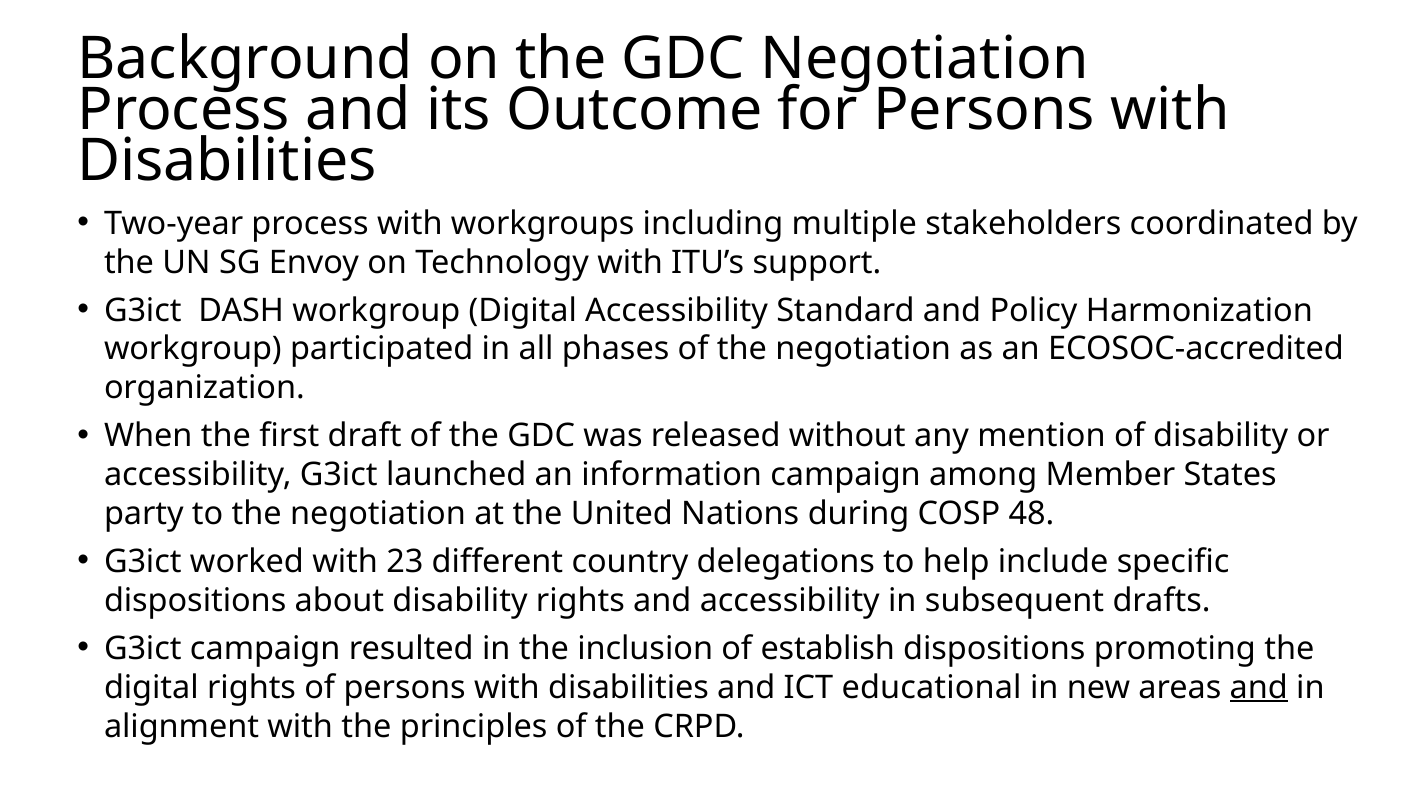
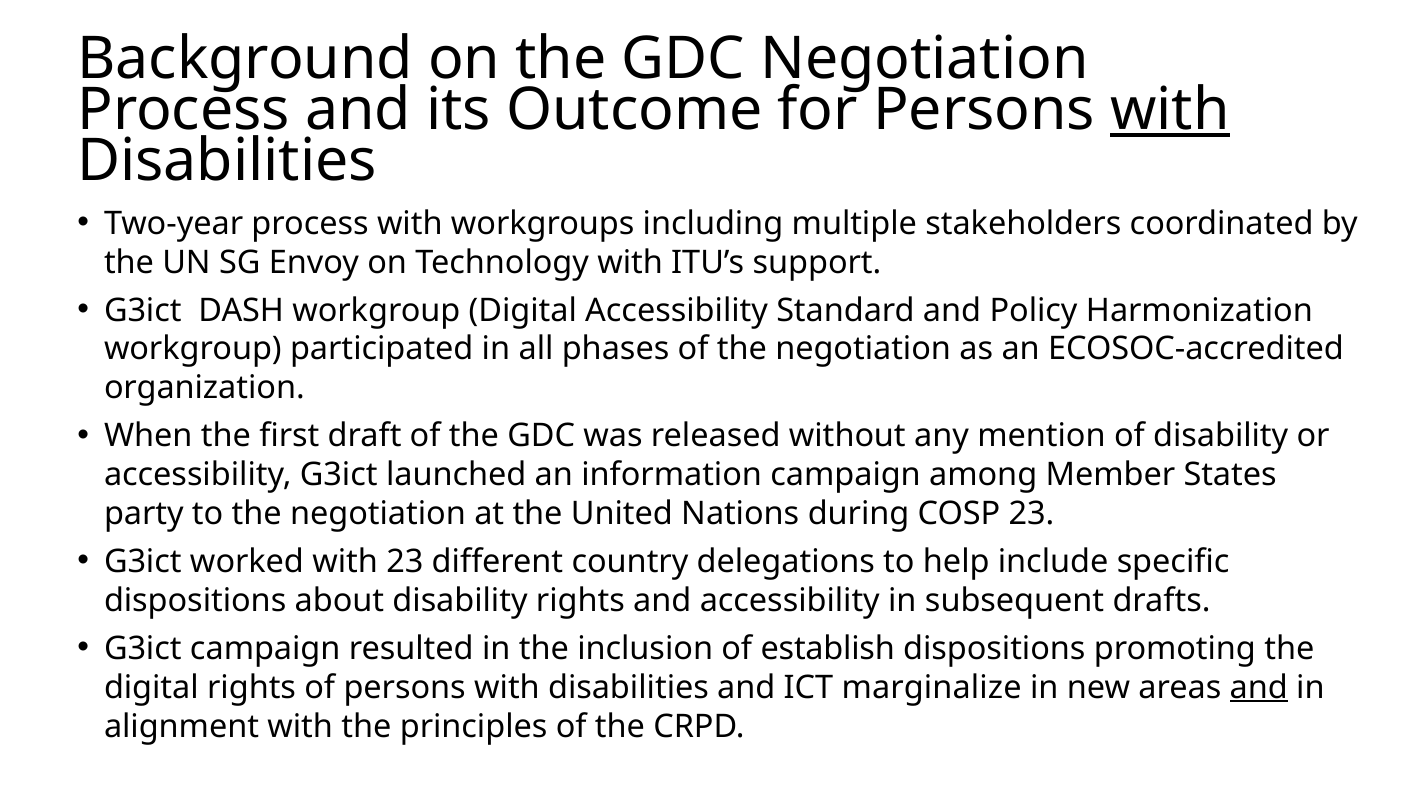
with underline: none -> present (1170, 110)
COSP 48: 48 -> 23 (1032, 514)
educational: educational -> marginalize (932, 688)
